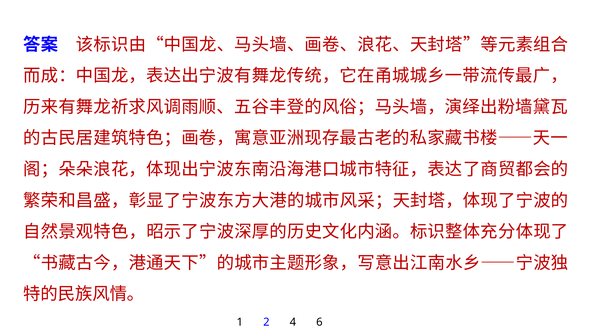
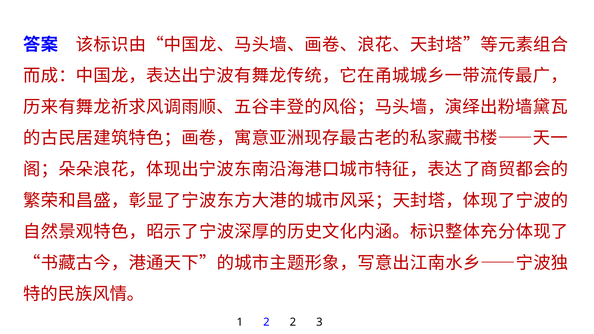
2 4: 4 -> 2 (293, 322)
6: 6 -> 3 (319, 322)
